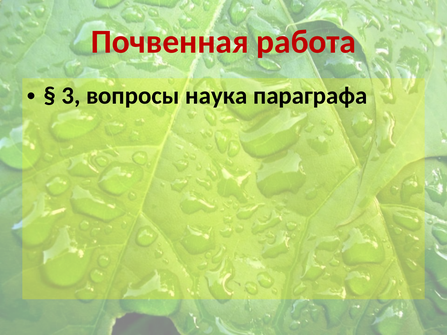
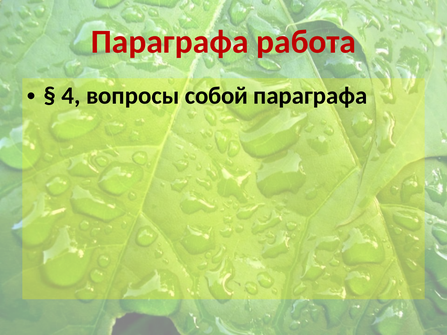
Почвенная: Почвенная -> Параграфа (170, 42)
3: 3 -> 4 (71, 96)
наука: наука -> собой (216, 96)
